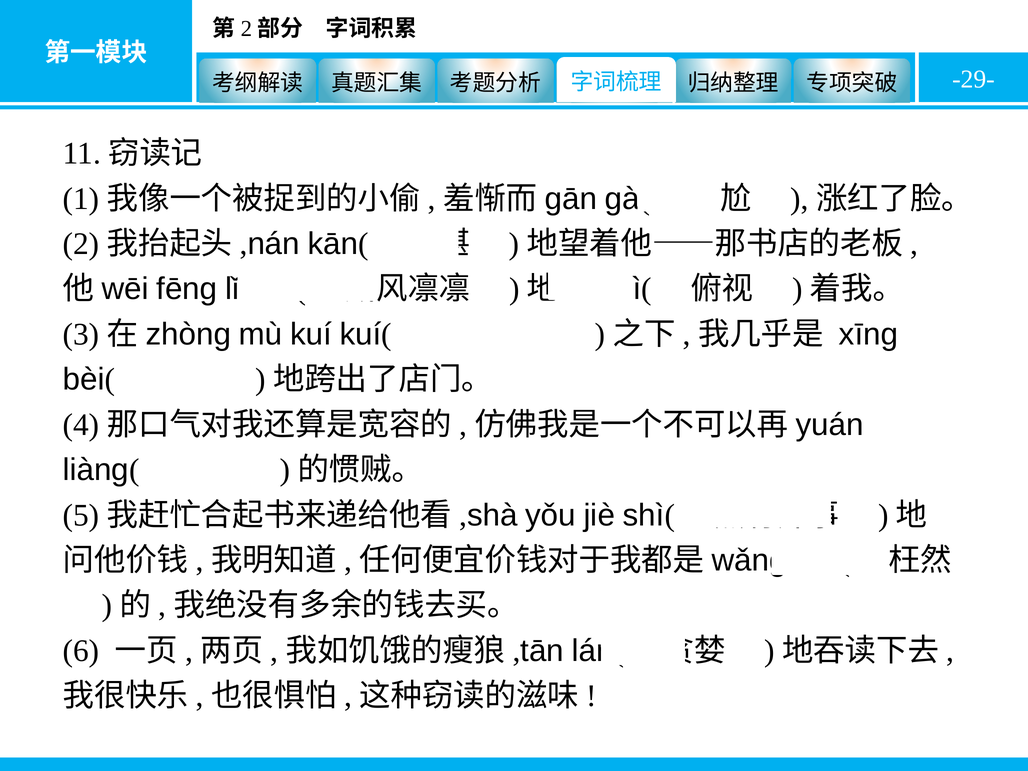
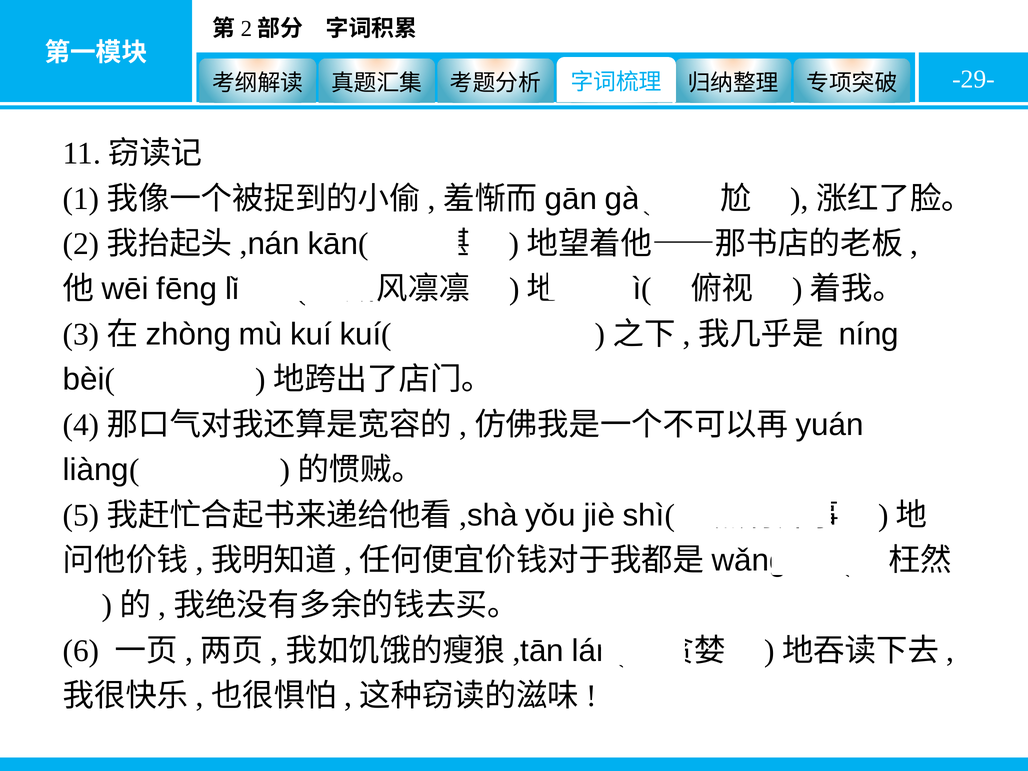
xīng: xīng -> níng (869, 334)
